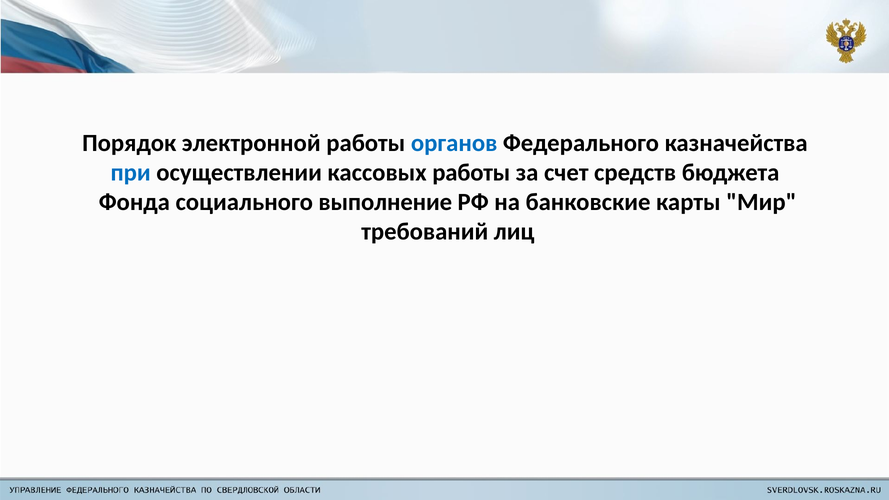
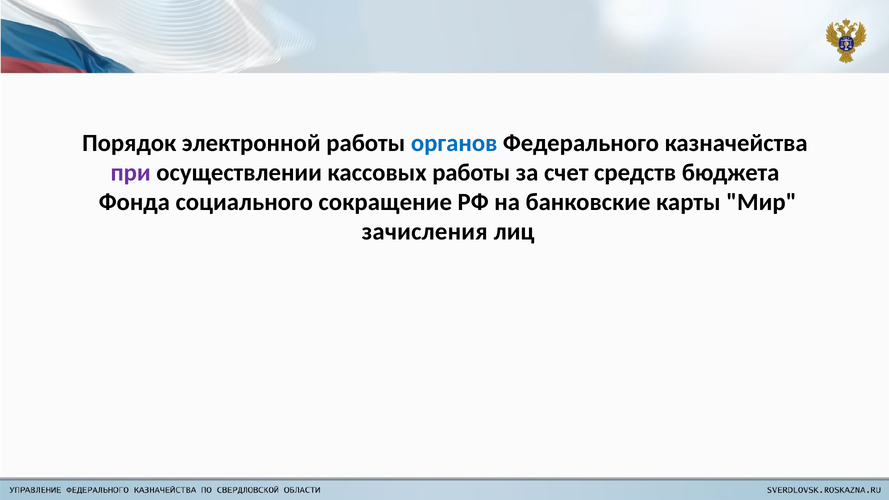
при colour: blue -> purple (131, 173)
выполнение: выполнение -> сокращение (385, 202)
требований: требований -> зачисления (425, 232)
